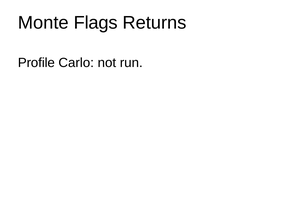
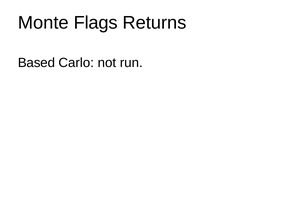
Profile: Profile -> Based (36, 63)
